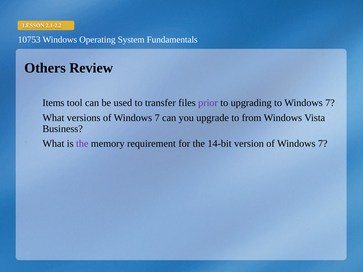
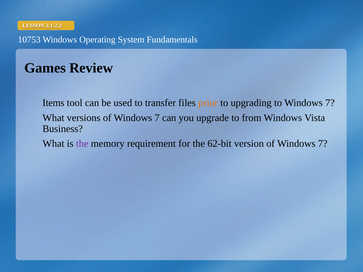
Others: Others -> Games (45, 68)
prior colour: purple -> orange (208, 103)
14-bit: 14-bit -> 62-bit (220, 144)
